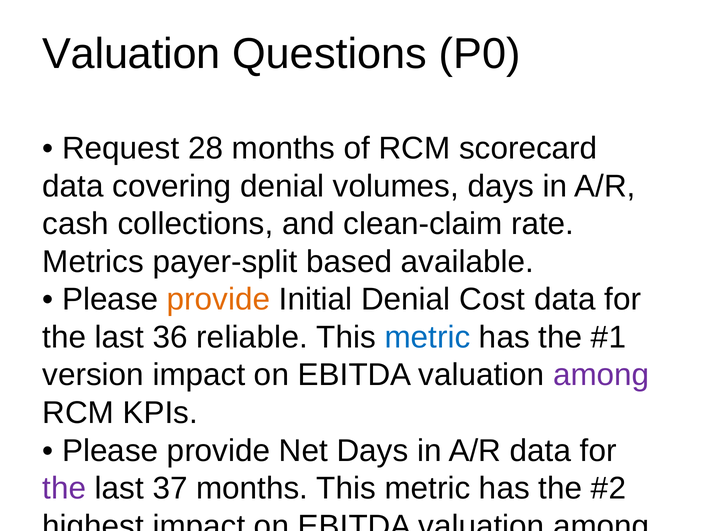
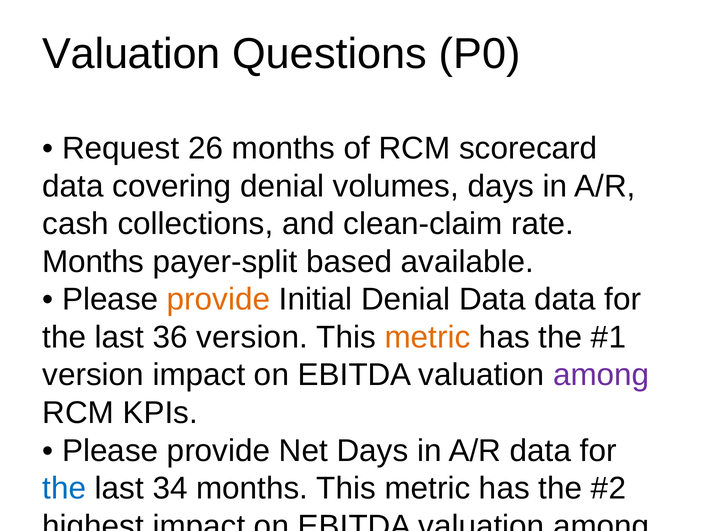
28: 28 -> 26 (206, 148)
Metrics: Metrics -> Months (93, 262)
Denial Cost: Cost -> Data (492, 300)
36 reliable: reliable -> version (252, 337)
metric colour: blue -> orange (427, 337)
the colour: purple -> blue (64, 488)
37: 37 -> 34 (170, 488)
